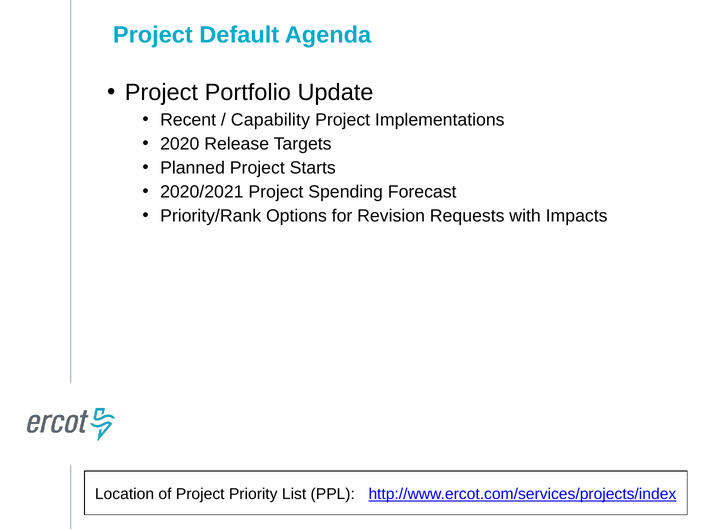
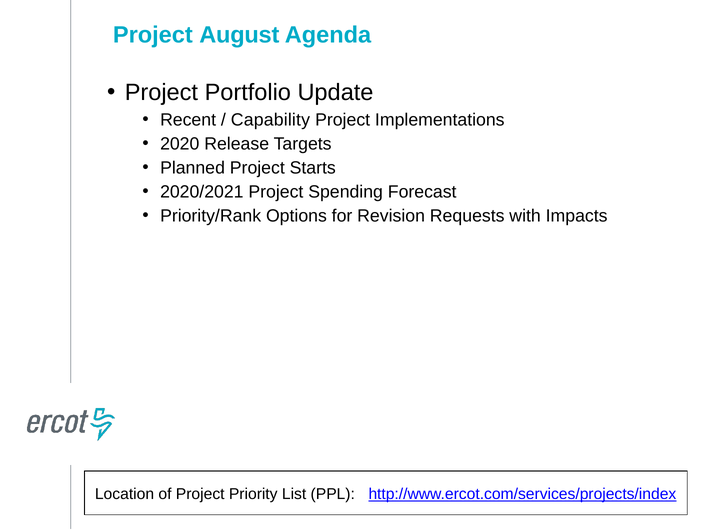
Default: Default -> August (239, 35)
